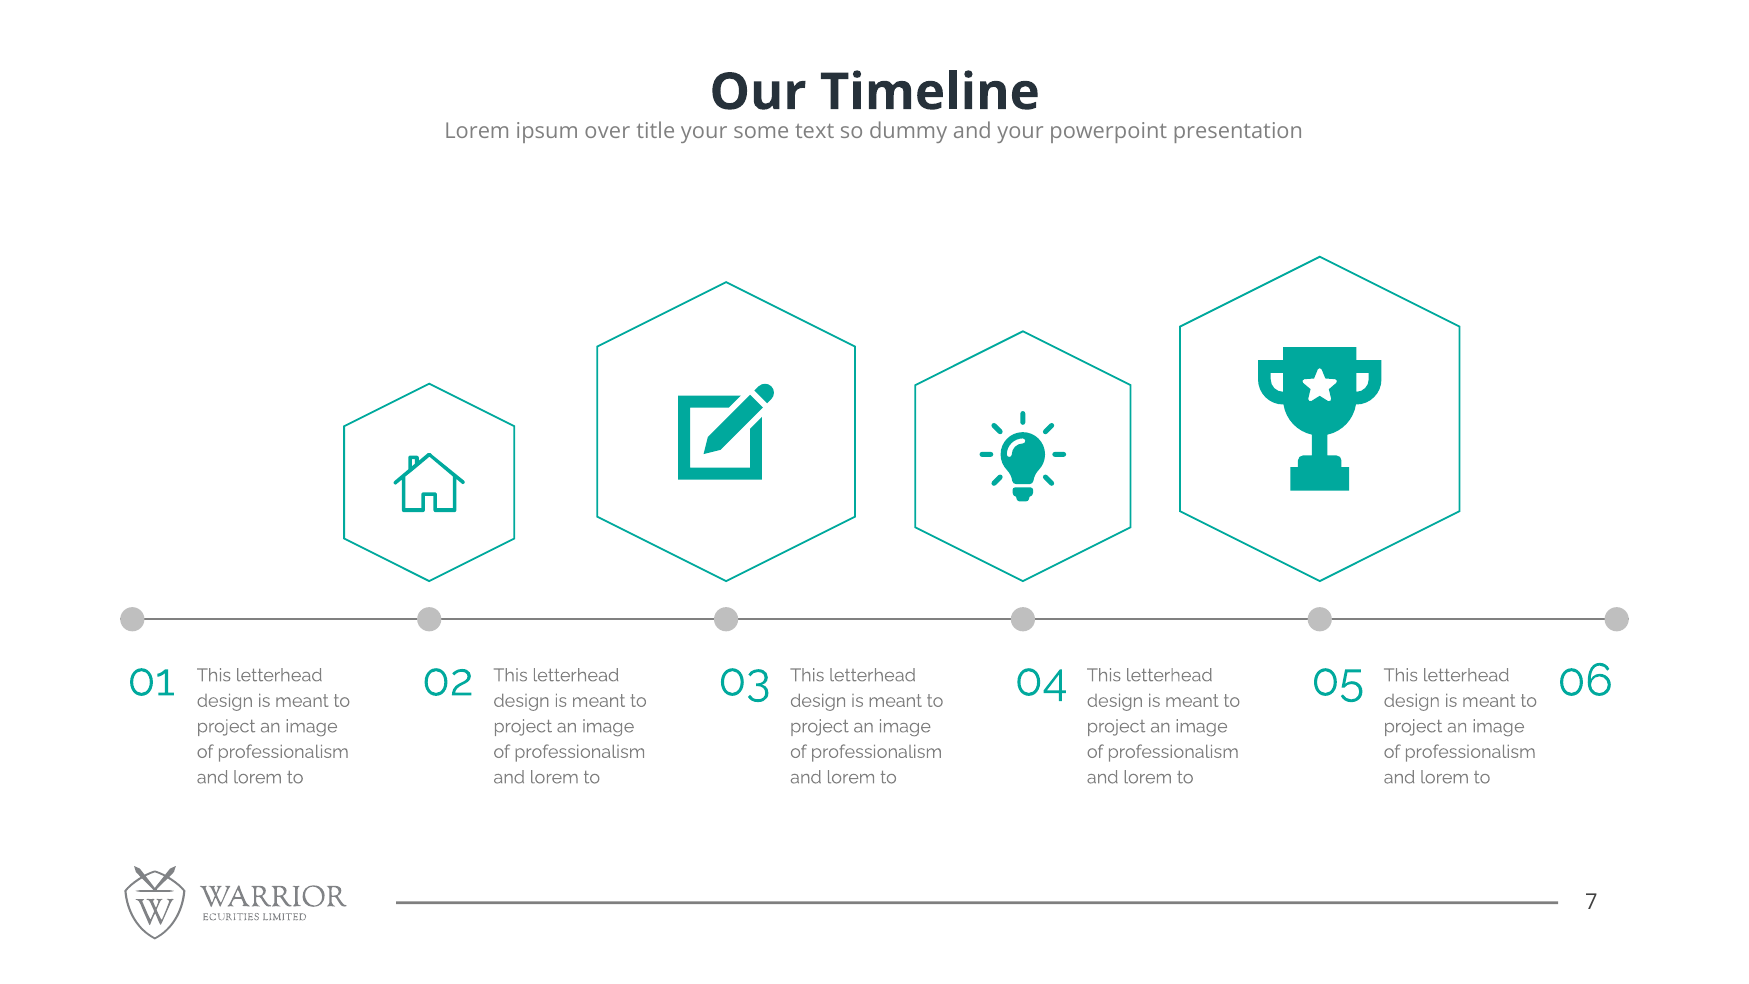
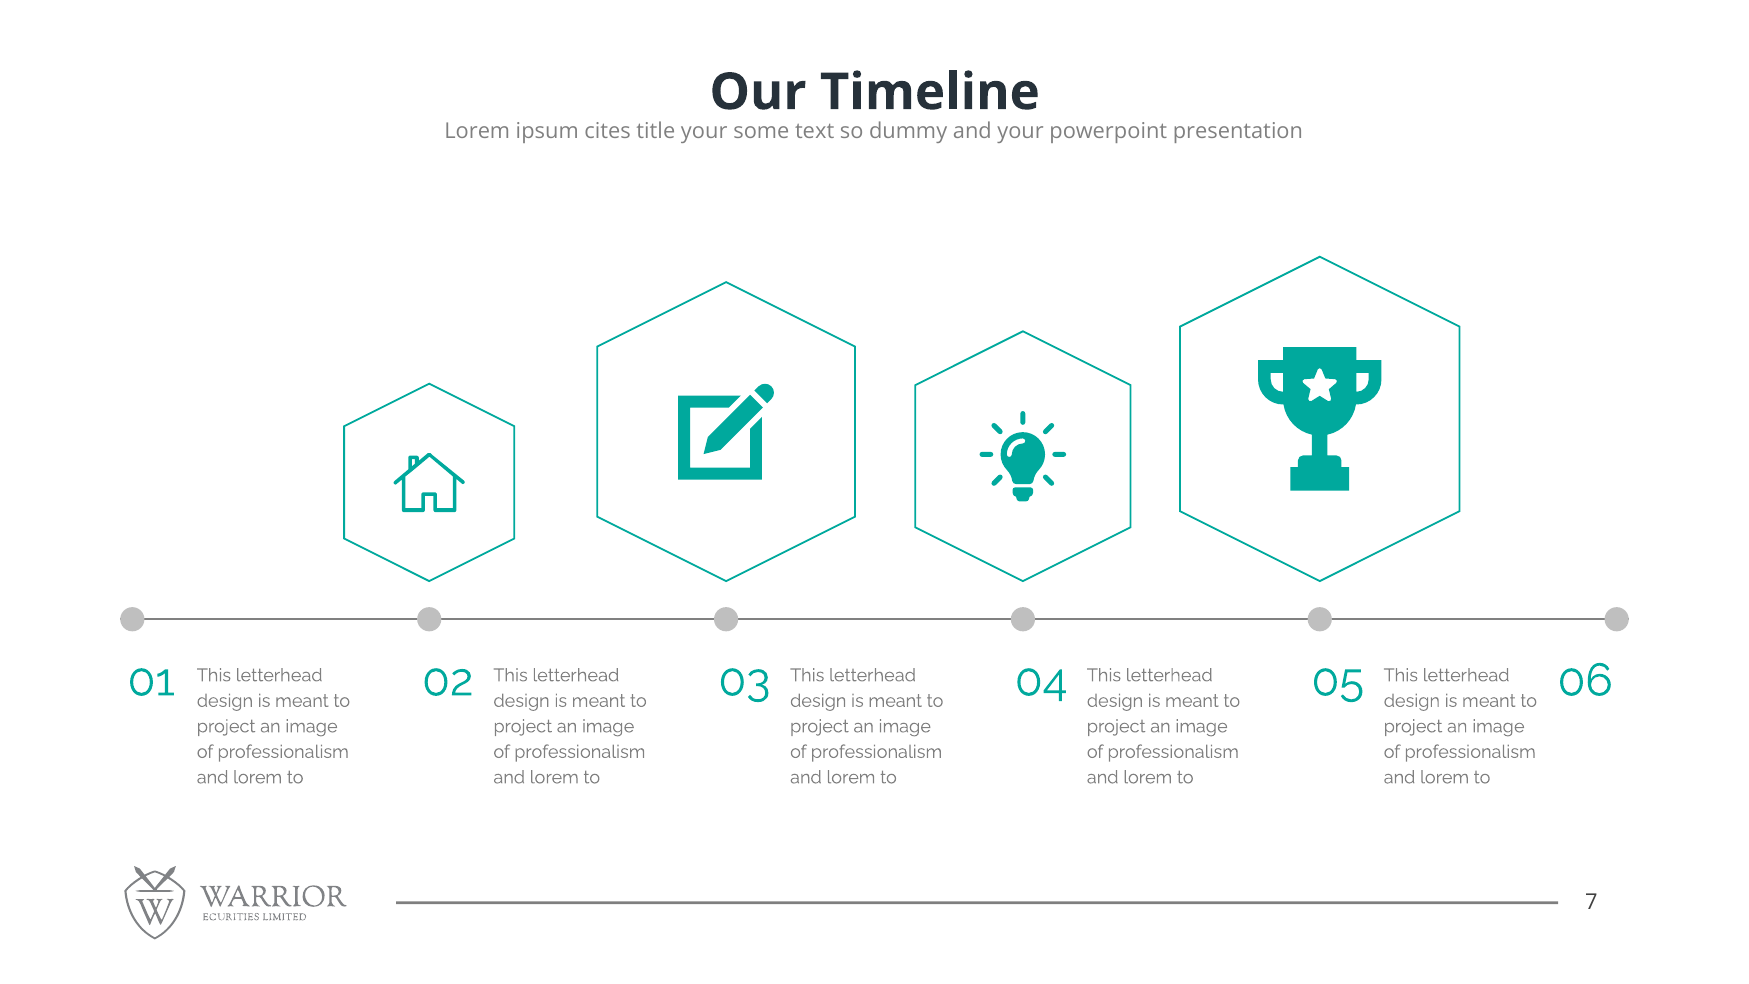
over: over -> cites (608, 132)
